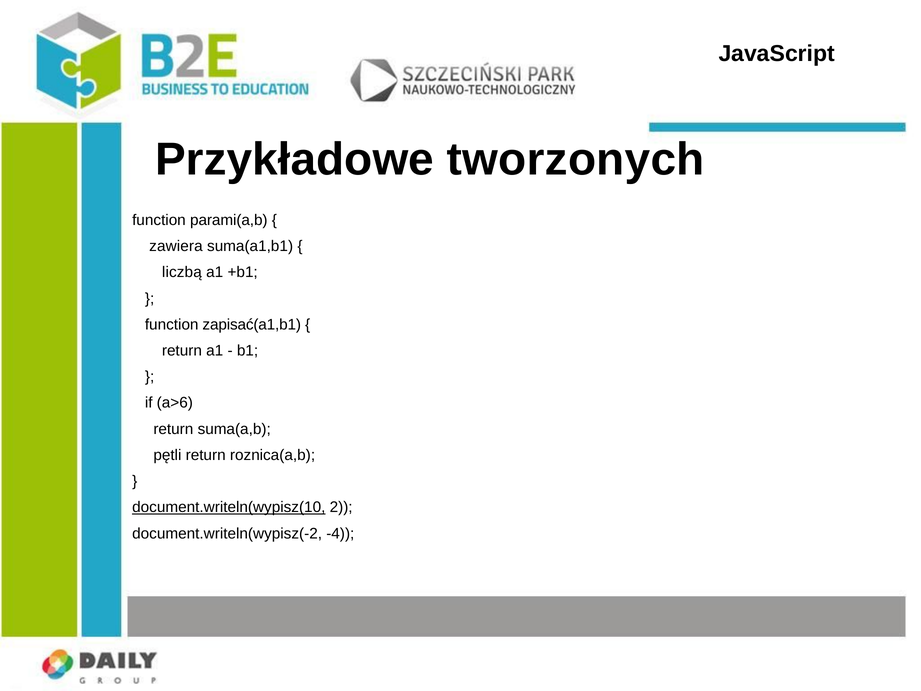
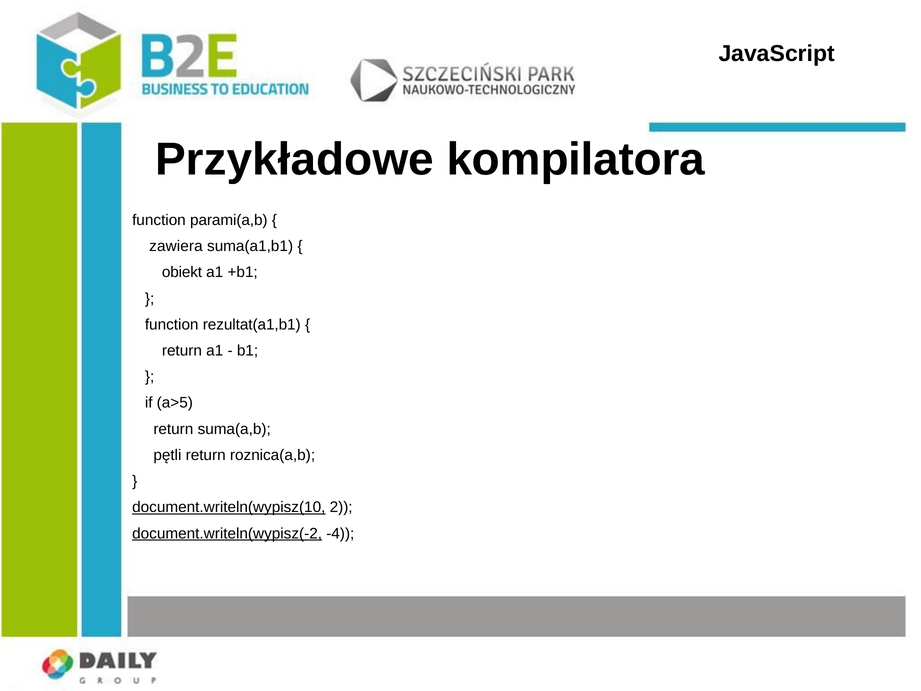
tworzonych: tworzonych -> kompilatora (576, 159)
liczbą: liczbą -> obiekt (182, 272)
zapisać(a1,b1: zapisać(a1,b1 -> rezultat(a1,b1 (252, 324)
a>6: a>6 -> a>5 (175, 403)
document.writeln(wypisz(-2 underline: none -> present (227, 533)
